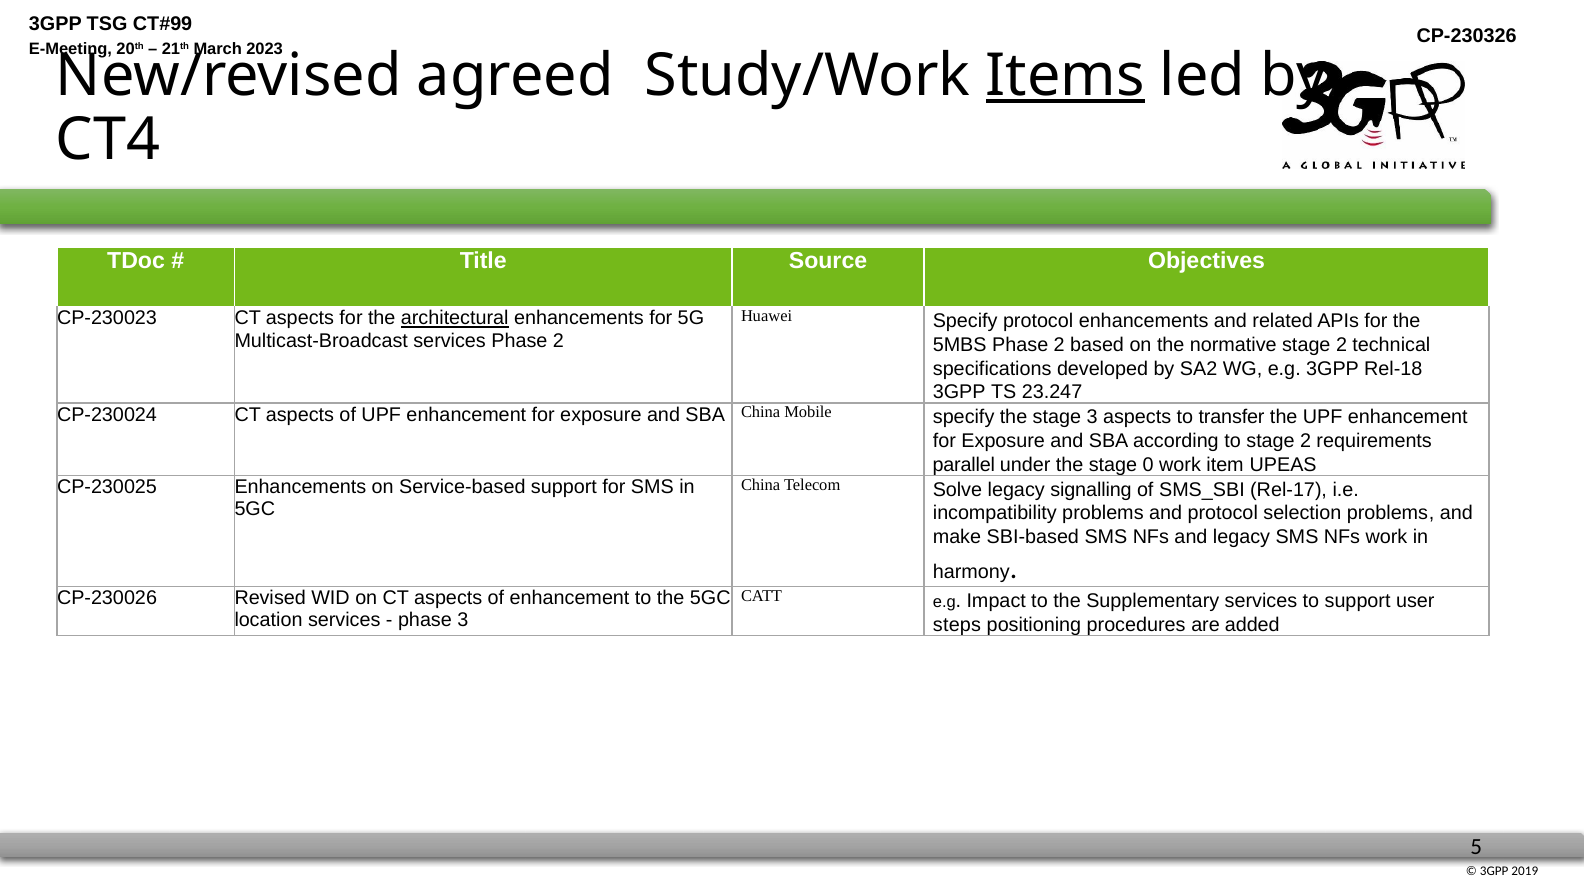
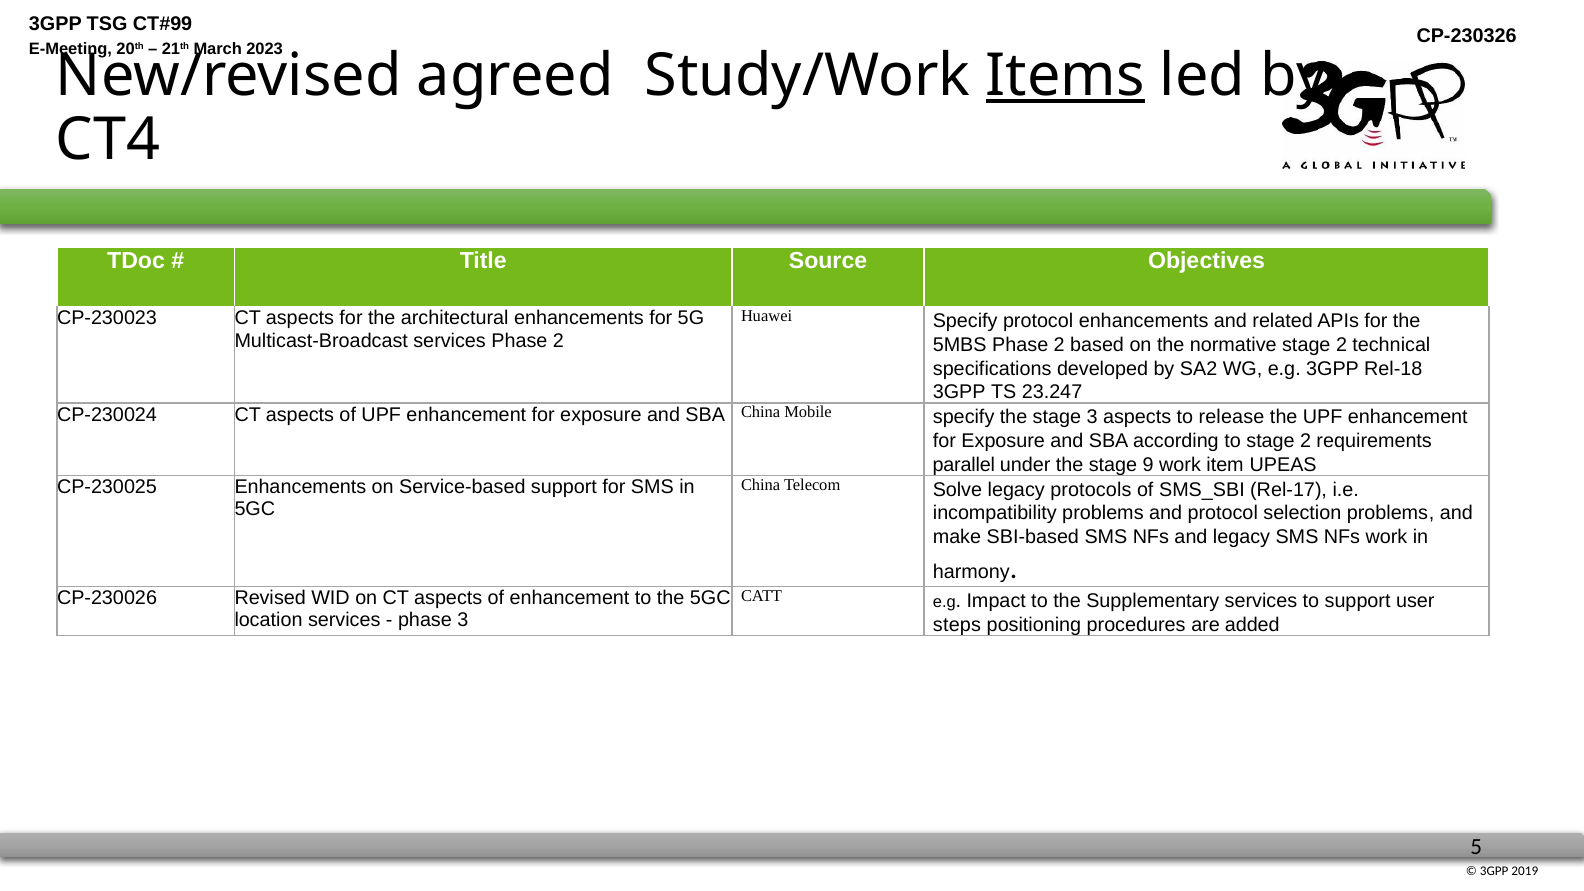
architectural underline: present -> none (455, 318)
transfer: transfer -> release (1231, 417)
0: 0 -> 9 (1148, 465)
signalling: signalling -> protocols (1091, 490)
